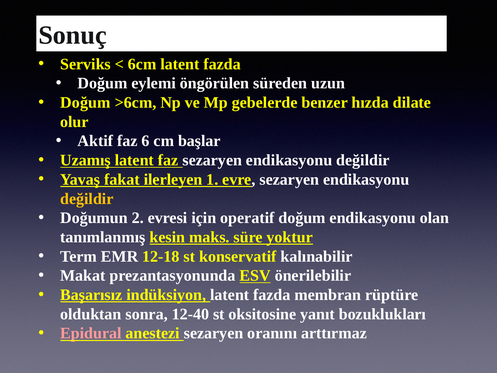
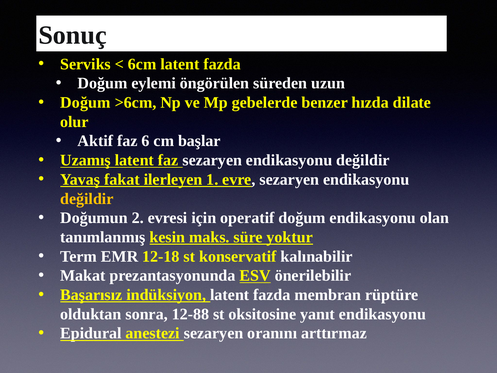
12-40: 12-40 -> 12-88 (190, 314)
yanıt bozuklukları: bozuklukları -> endikasyonu (382, 314)
Epidural colour: pink -> white (91, 333)
